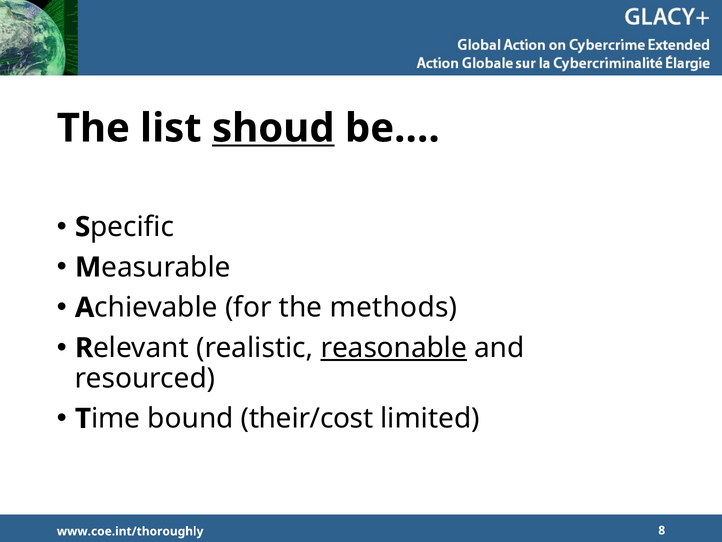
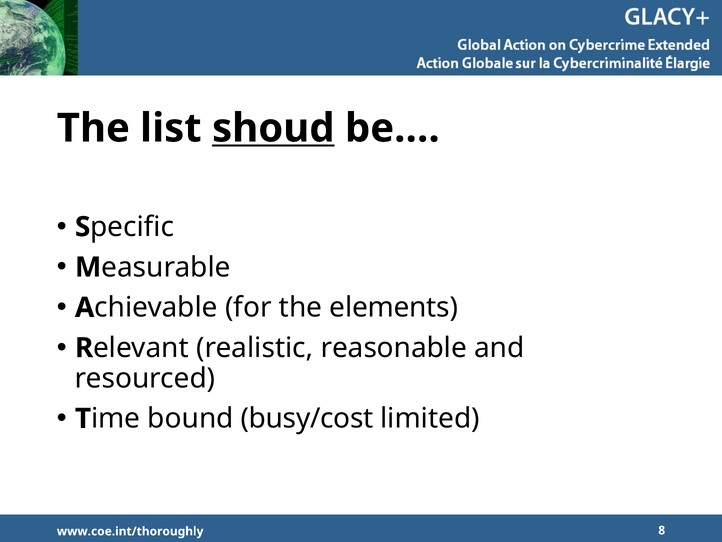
methods: methods -> elements (394, 307)
reasonable underline: present -> none (394, 348)
their/cost: their/cost -> busy/cost (307, 418)
